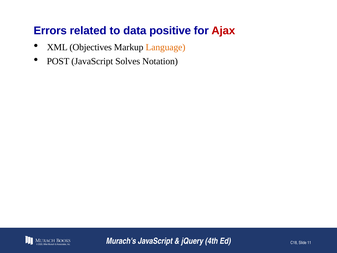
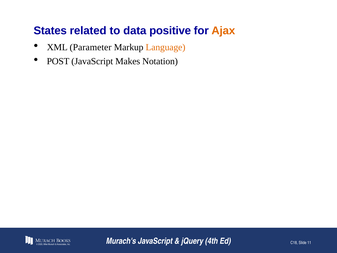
Errors: Errors -> States (50, 31)
Ajax colour: red -> orange (223, 31)
Objectives: Objectives -> Parameter (91, 47)
Solves: Solves -> Makes (128, 61)
